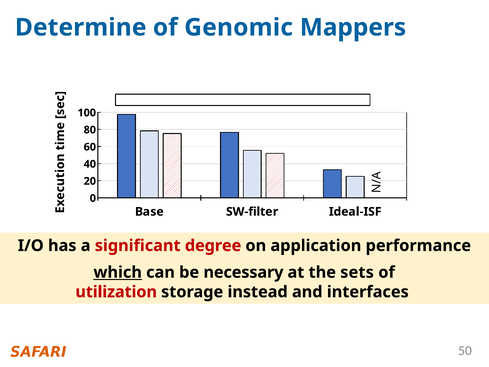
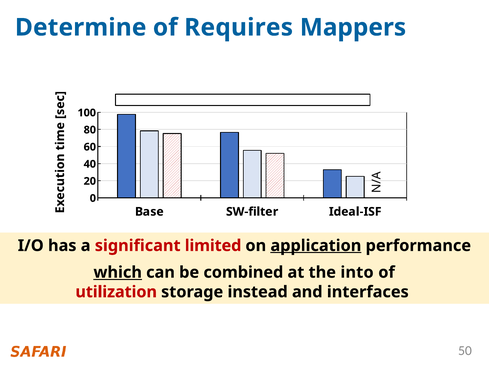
Genomic: Genomic -> Requires (239, 27)
degree: degree -> limited (213, 245)
application underline: none -> present (316, 245)
necessary: necessary -> combined (243, 272)
sets: sets -> into (357, 272)
